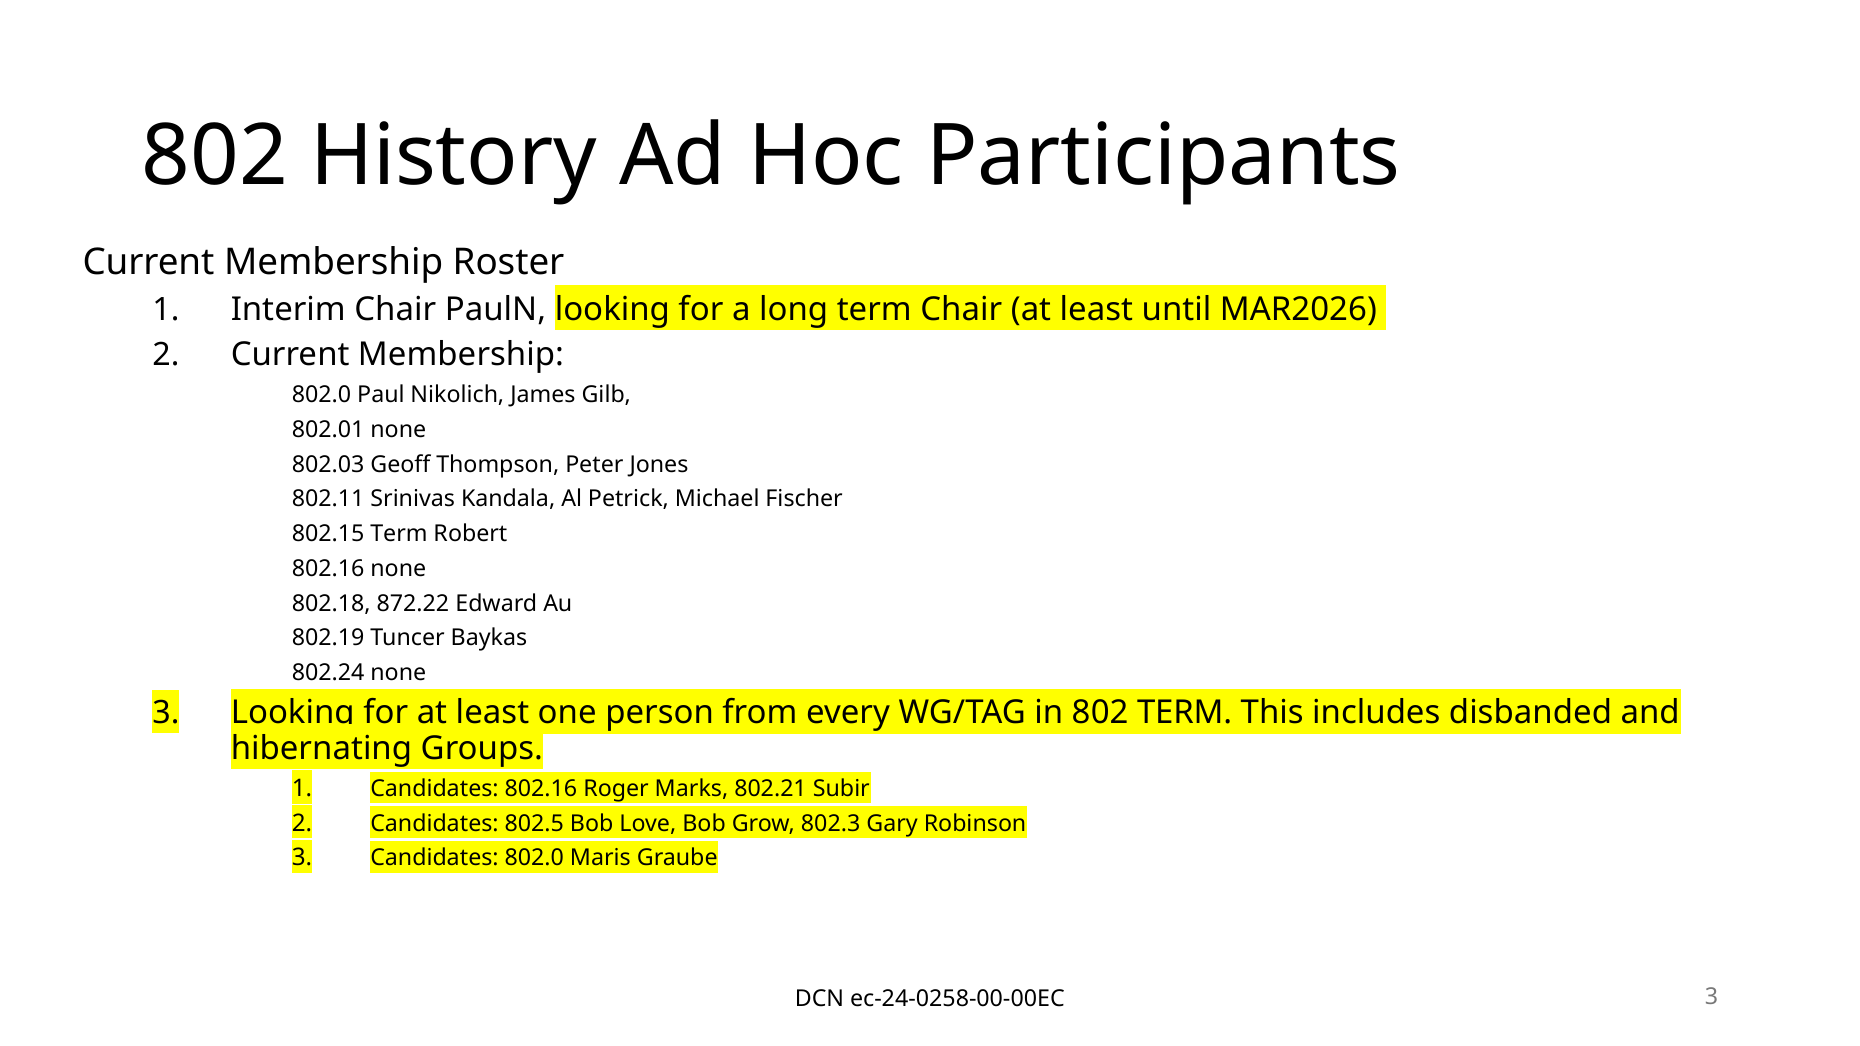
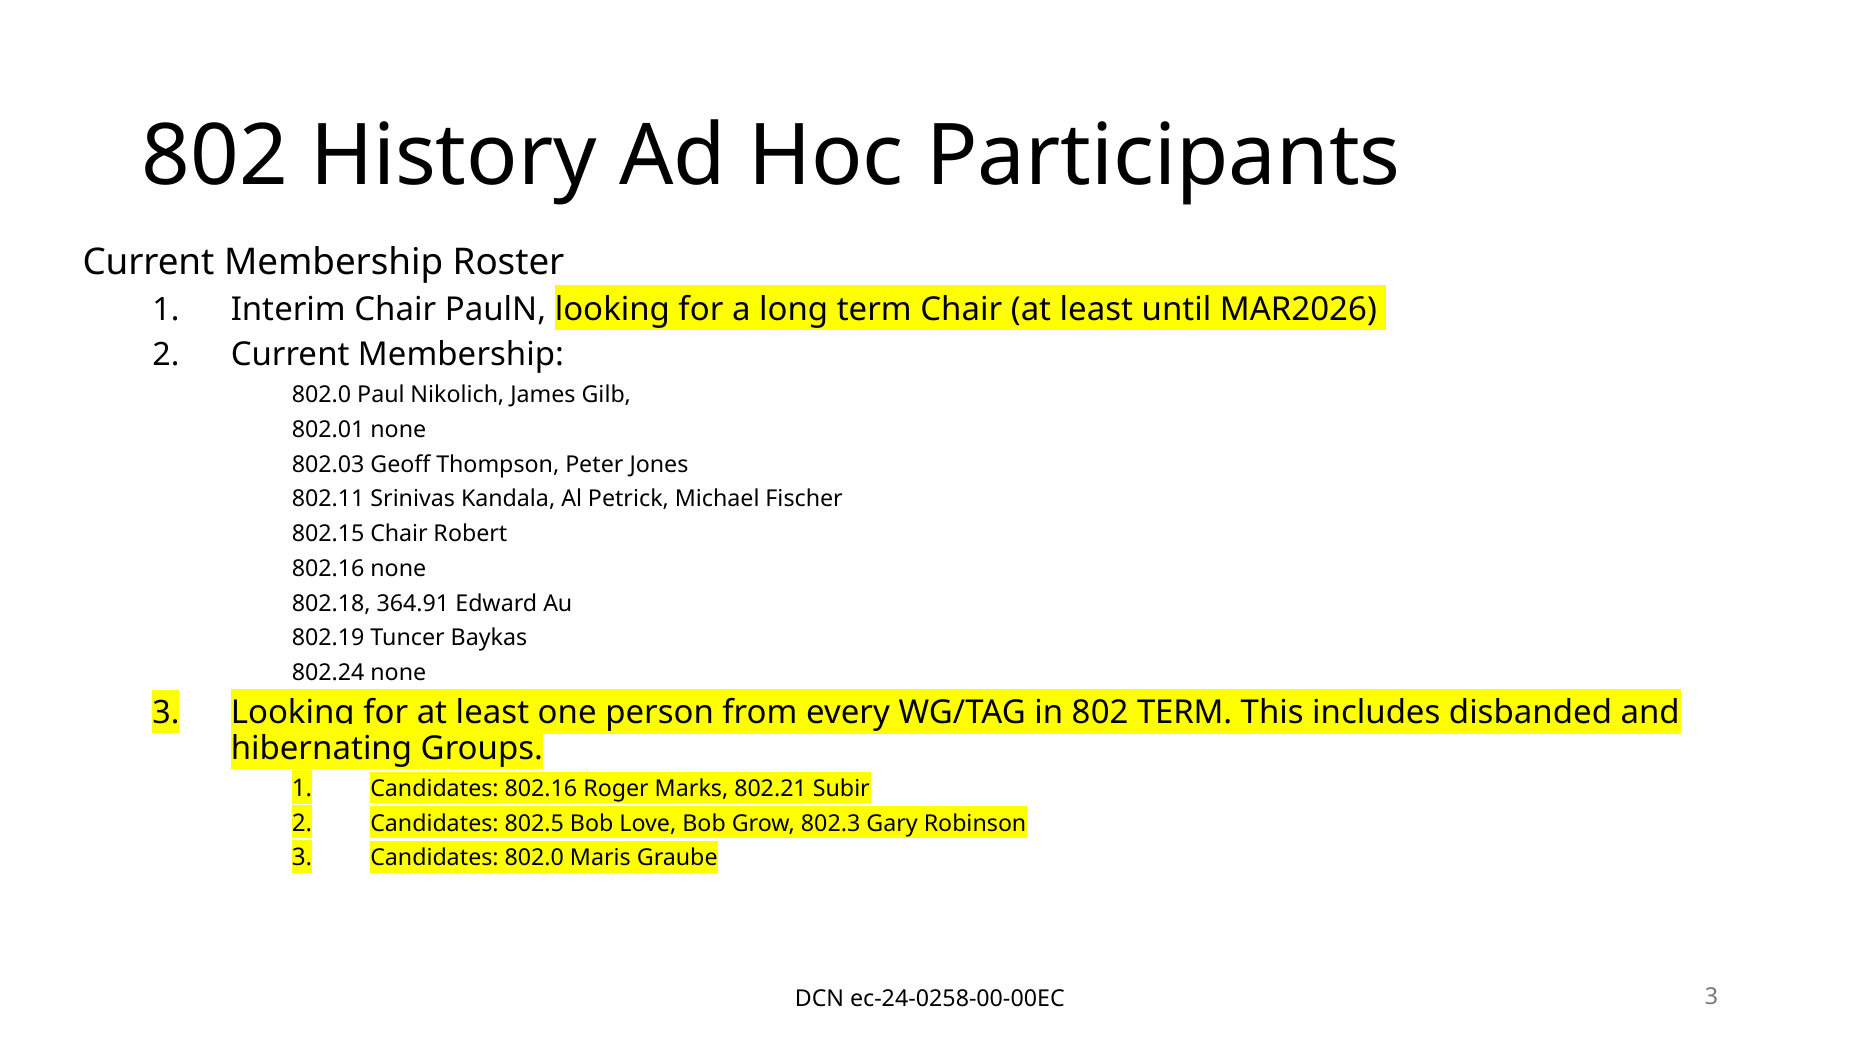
802.15 Term: Term -> Chair (399, 534)
872.22: 872.22 -> 364.91 (413, 604)
